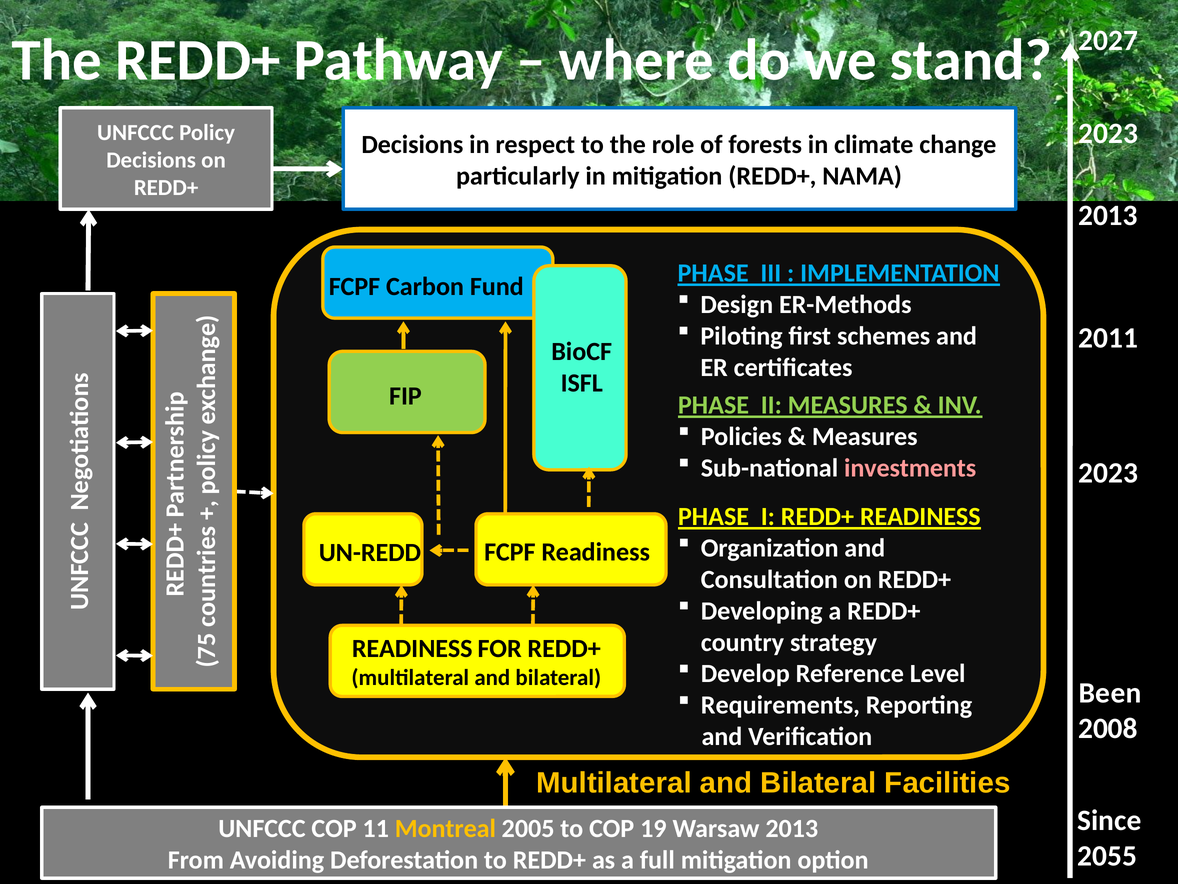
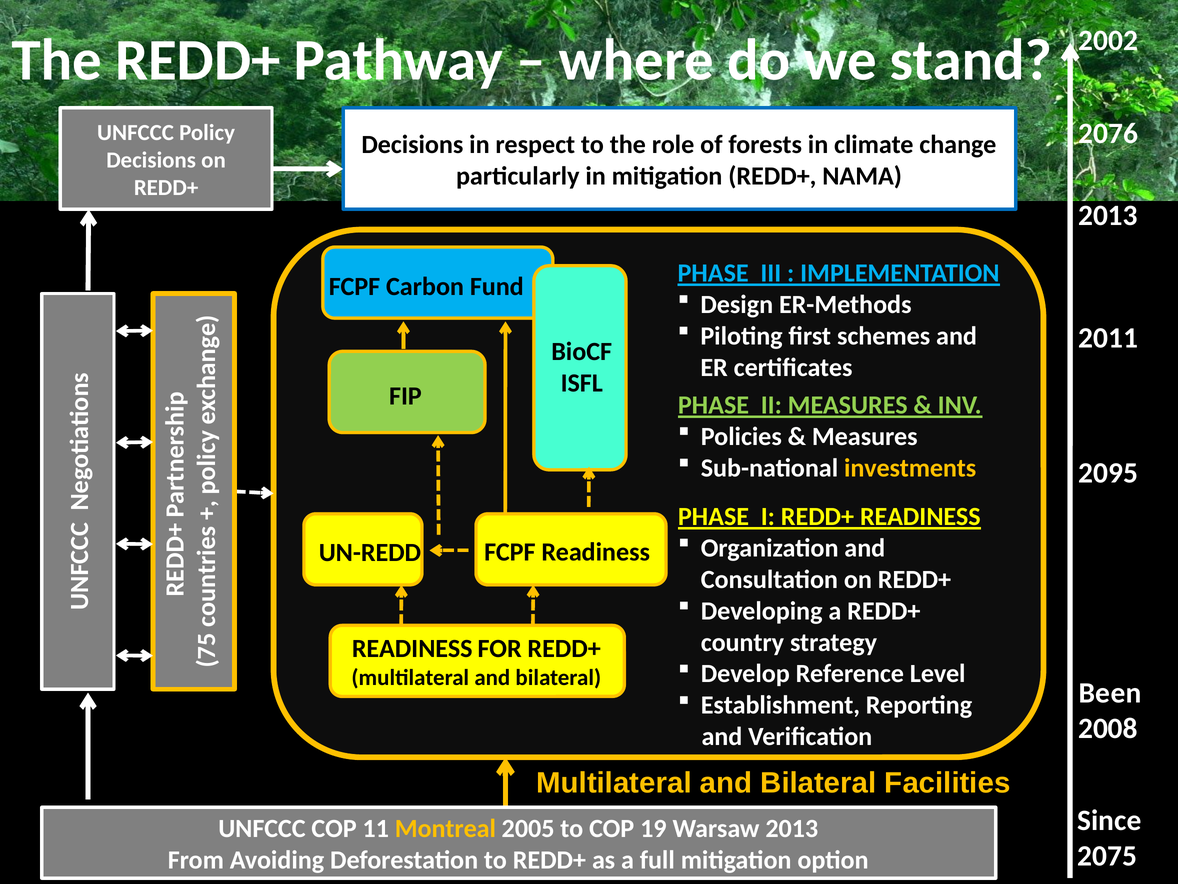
2027: 2027 -> 2002 (1108, 41)
2023: 2023 -> 2076 (1108, 133)
investments colour: pink -> yellow (910, 468)
2023: 2023 -> 2095 (1108, 473)
Requirements: Requirements -> Establishment (780, 705)
2055: 2055 -> 2075 (1107, 855)
